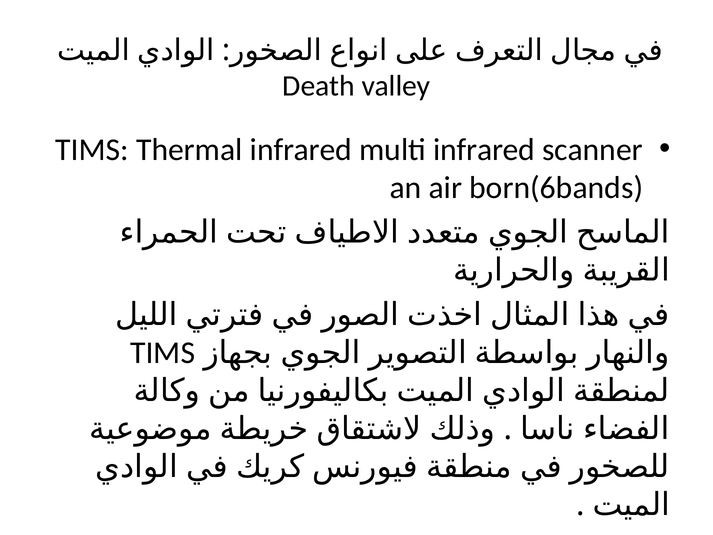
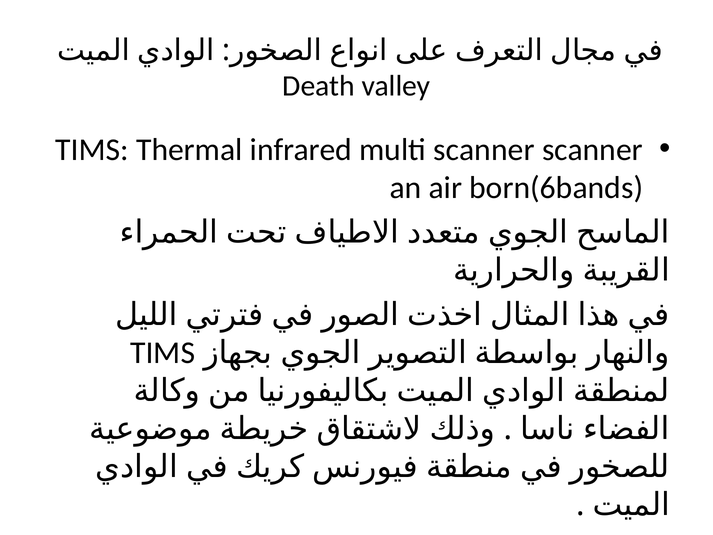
multi infrared: infrared -> scanner (484, 150)
